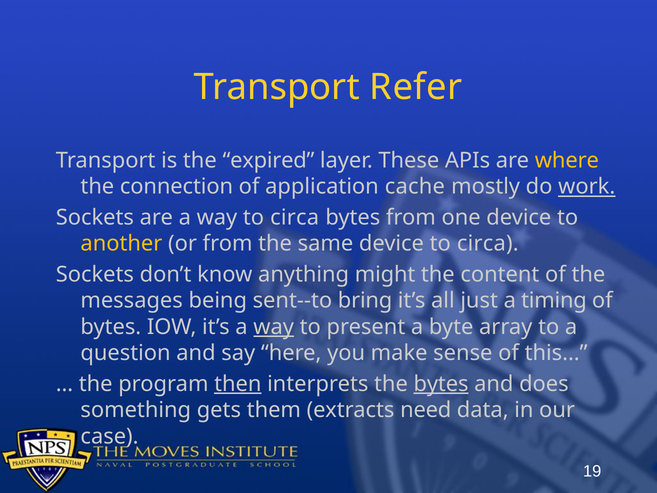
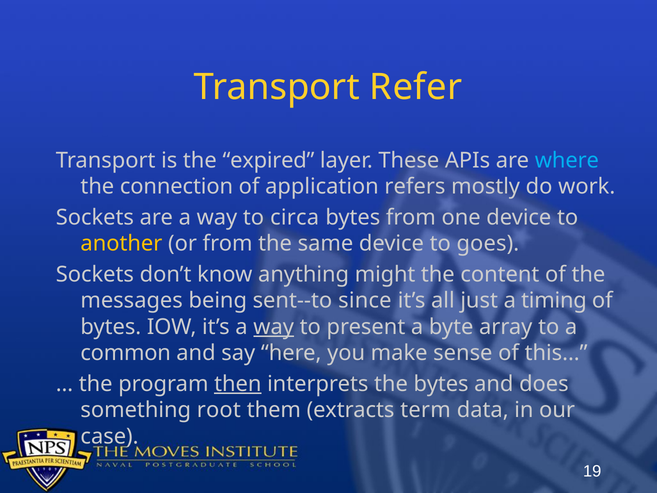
where colour: yellow -> light blue (567, 160)
cache: cache -> refers (415, 187)
work underline: present -> none (587, 187)
device to circa: circa -> goes (488, 244)
bring: bring -> since (365, 300)
question: question -> common (126, 353)
bytes underline: present -> none (441, 384)
gets: gets -> root (219, 410)
need: need -> term (426, 410)
